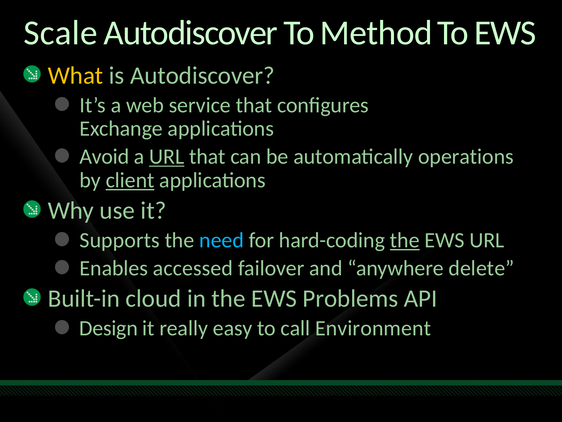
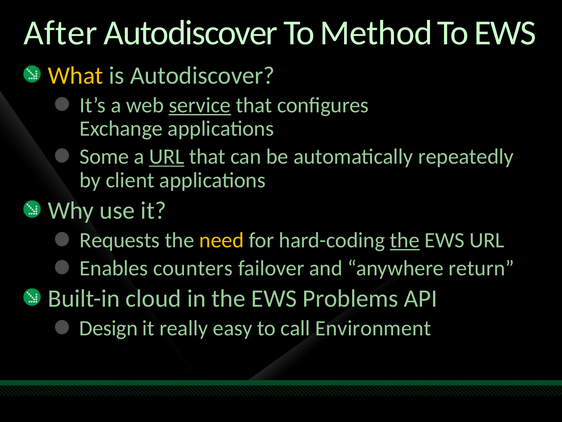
Scale: Scale -> After (61, 33)
service underline: none -> present (200, 105)
Avoid: Avoid -> Some (104, 157)
operations: operations -> repeatedly (466, 157)
client underline: present -> none (130, 180)
Supports: Supports -> Requests (120, 240)
need colour: light blue -> yellow (222, 240)
accessed: accessed -> counters (193, 268)
delete: delete -> return (481, 268)
